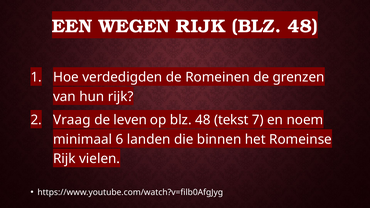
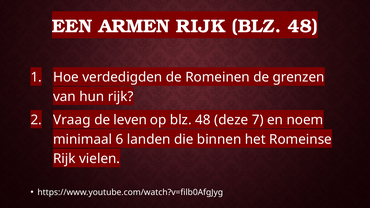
WEGEN: WEGEN -> ARMEN (134, 26)
tekst: tekst -> deze (231, 120)
